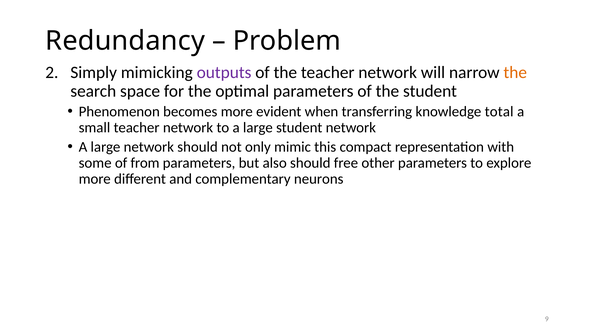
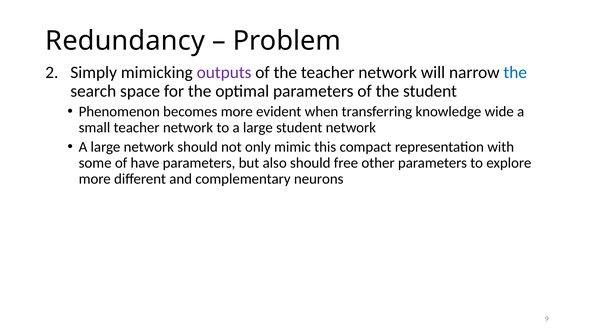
the colour: orange -> blue (515, 73)
total: total -> wide (499, 112)
from: from -> have (145, 163)
